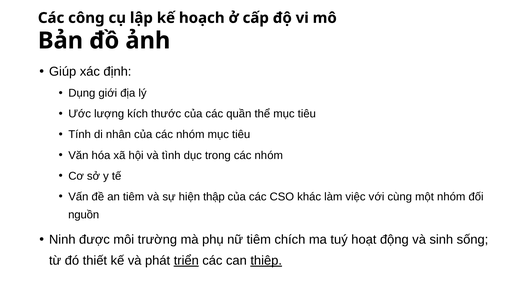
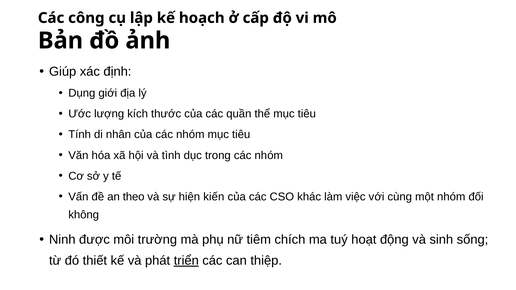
an tiêm: tiêm -> theo (134, 197)
thập: thập -> kiến (214, 197)
nguồn: nguồn -> không (84, 215)
thiệp underline: present -> none (266, 261)
